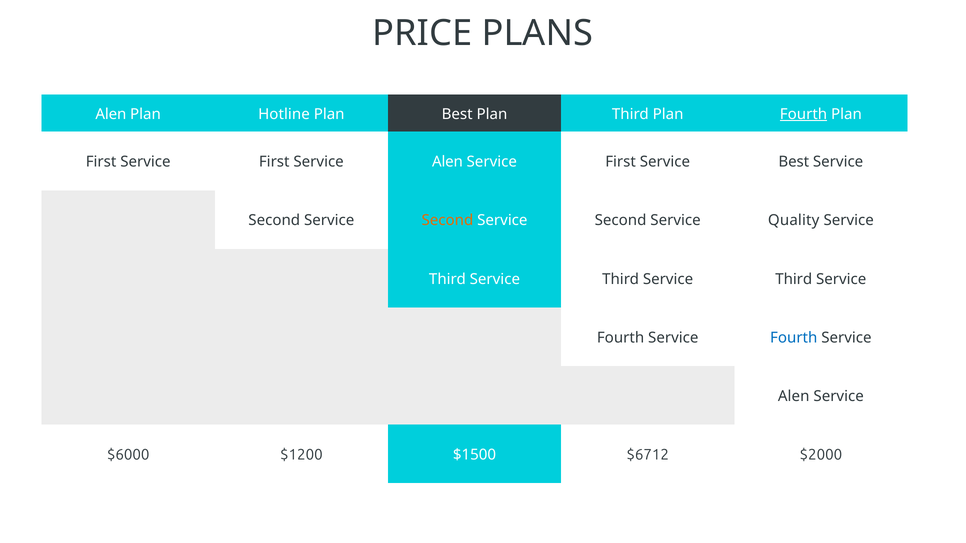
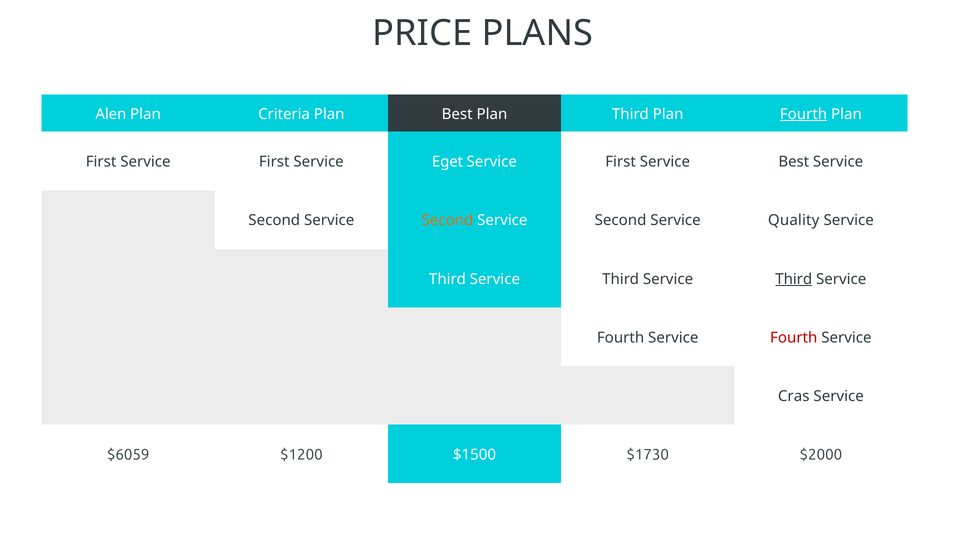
Hotline: Hotline -> Criteria (284, 114)
First Service Alen: Alen -> Eget (447, 162)
Third underline: none -> present (794, 279)
Fourth colour: blue -> red (794, 338)
Alen: Alen -> Cras (794, 396)
$6000: $6000 -> $6059 (128, 455)
$6712: $6712 -> $1730 (648, 455)
